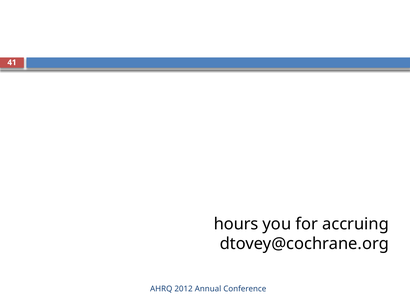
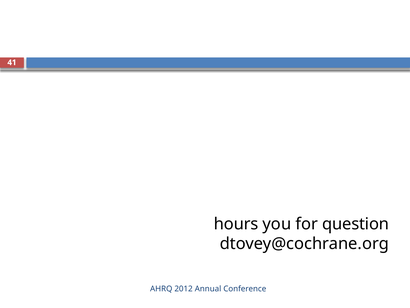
accruing: accruing -> question (356, 224)
